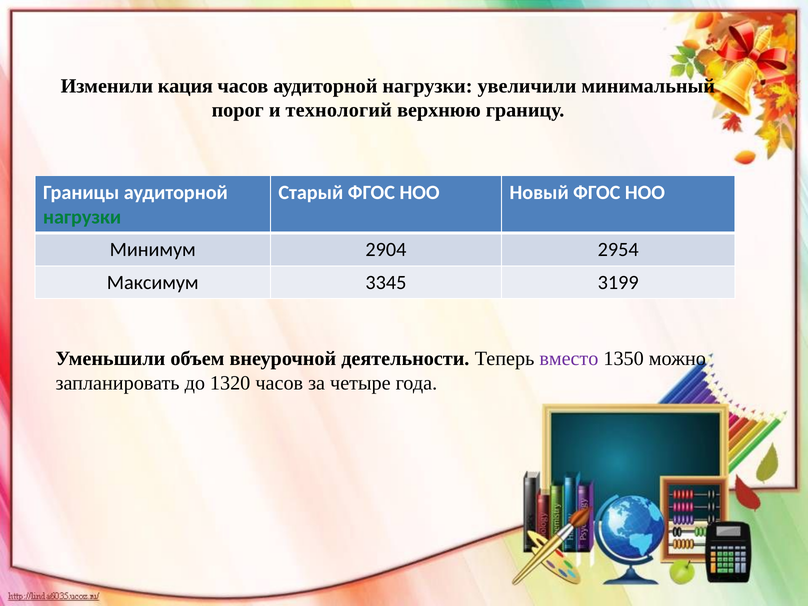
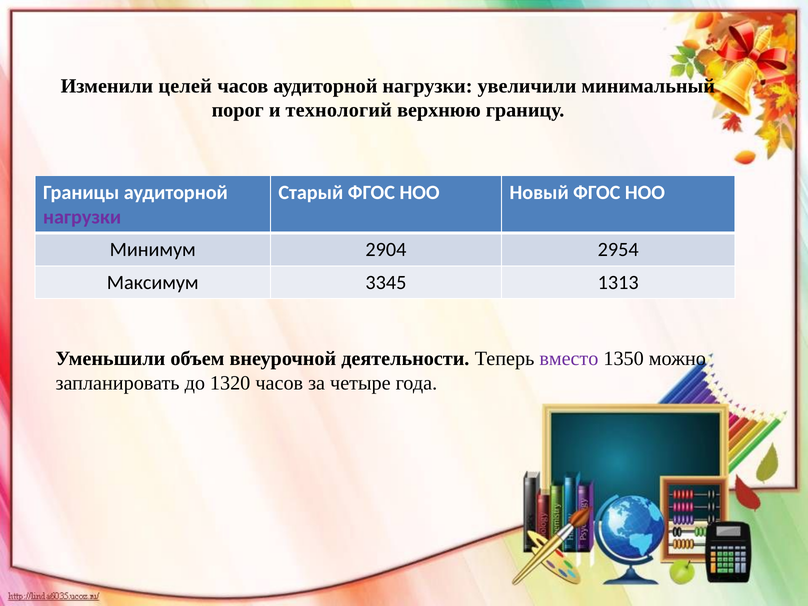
кация: кация -> целей (185, 86)
нагрузки colour: green -> purple (82, 217)
3199: 3199 -> 1313 (618, 283)
